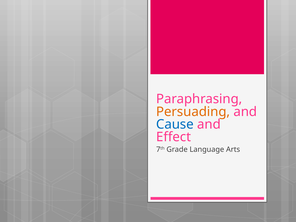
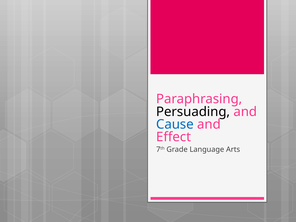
Persuading colour: orange -> black (193, 112)
